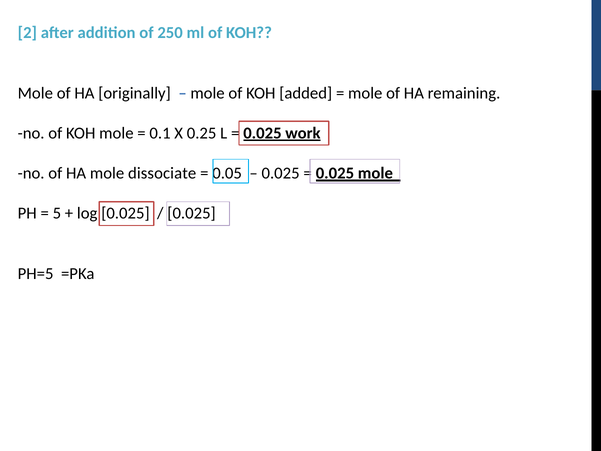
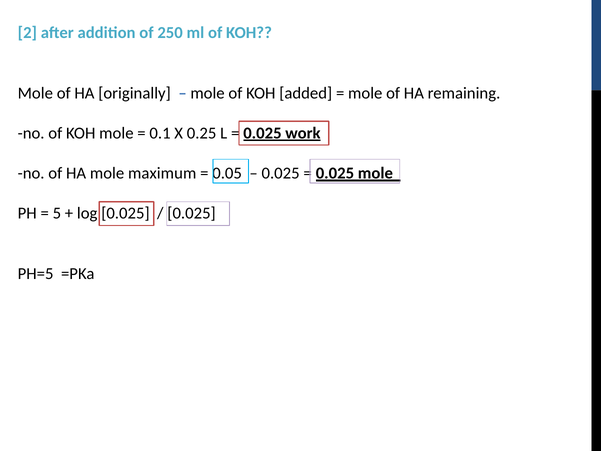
dissociate: dissociate -> maximum (162, 173)
